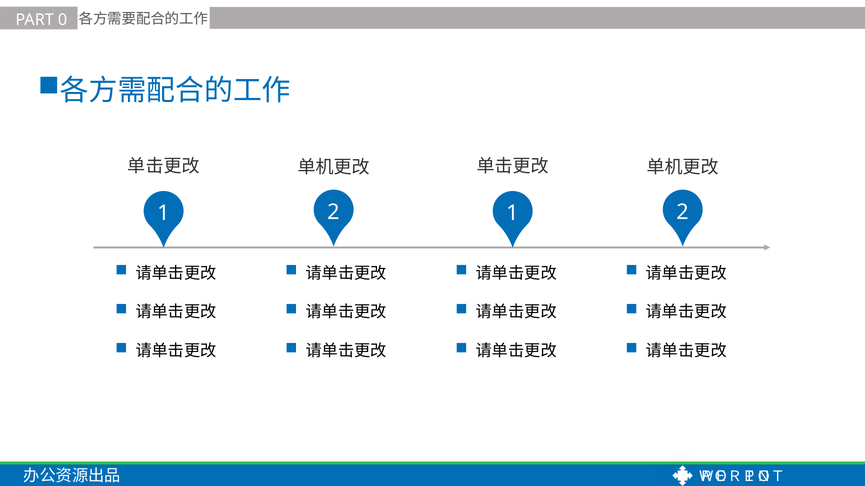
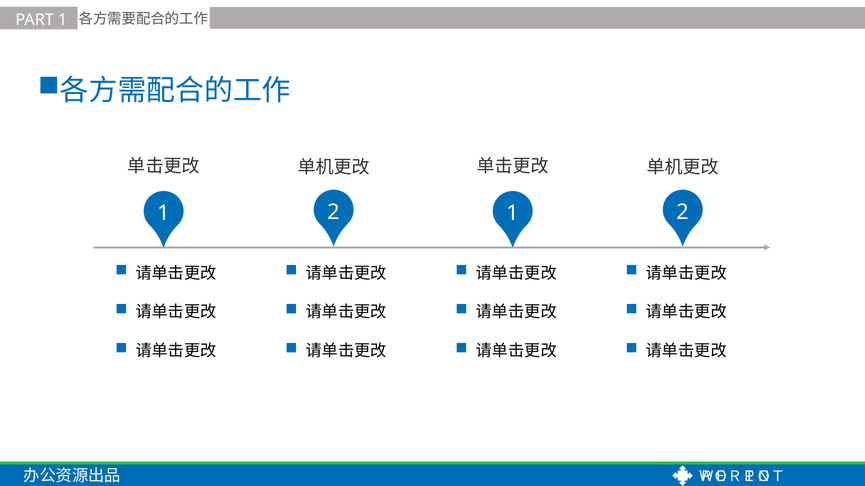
PART 0: 0 -> 1 (63, 20)
